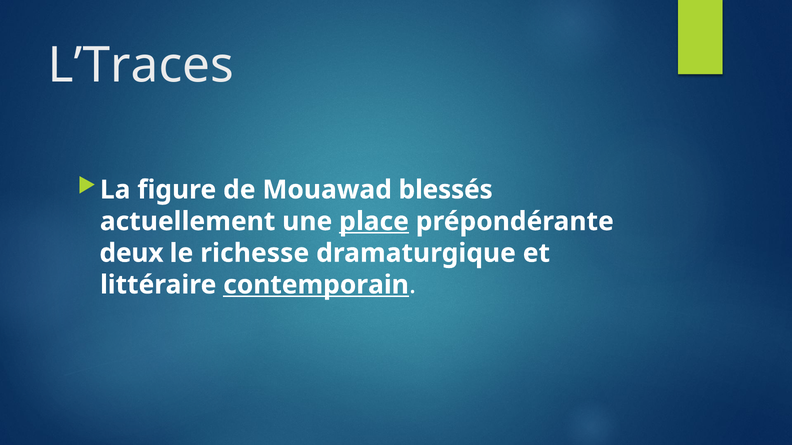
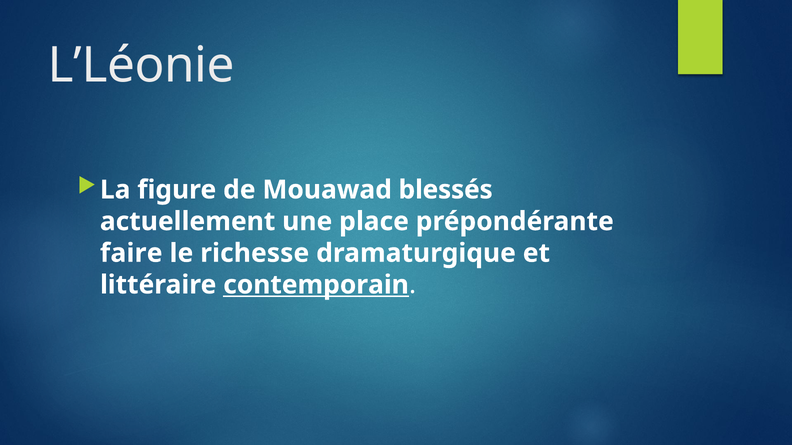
L’Traces: L’Traces -> L’Léonie (141, 66)
place underline: present -> none (374, 222)
deux: deux -> faire (131, 253)
